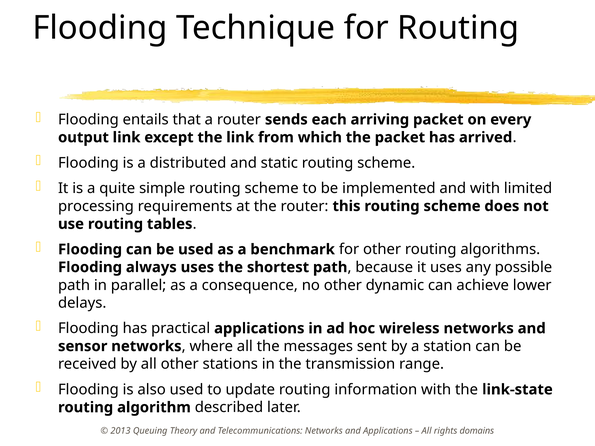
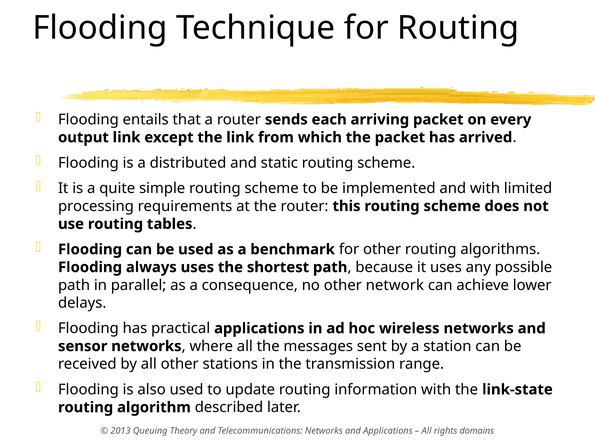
dynamic: dynamic -> network (395, 285)
